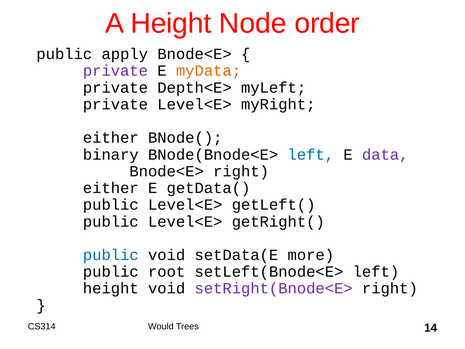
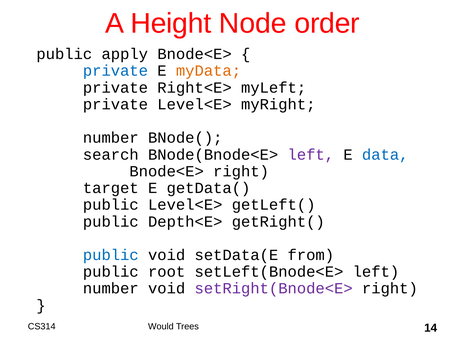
private colour: purple -> blue (115, 71)
Depth<E>: Depth<E> -> Right<E> (195, 88)
either: either -> number (111, 138)
binary: binary -> search (111, 154)
left colour: blue -> purple (311, 154)
data colour: purple -> blue (385, 154)
either: either -> target (111, 188)
Level<E>: Level<E> -> Depth<E> (185, 221)
more: more -> from (311, 255)
height: height -> number (111, 288)
